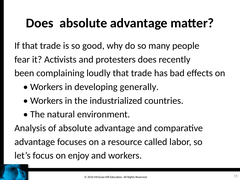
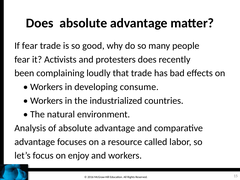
If that: that -> fear (30, 46)
generally: generally -> consume (139, 87)
